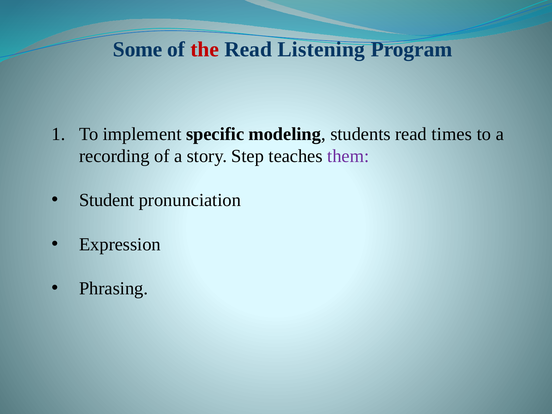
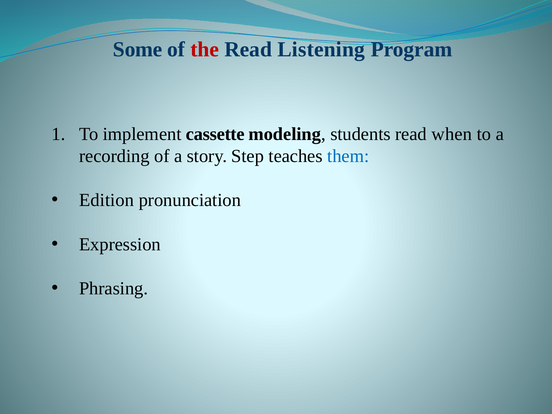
specific: specific -> cassette (215, 134)
times: times -> when (452, 134)
them colour: purple -> blue (348, 156)
Student: Student -> Edition (107, 200)
